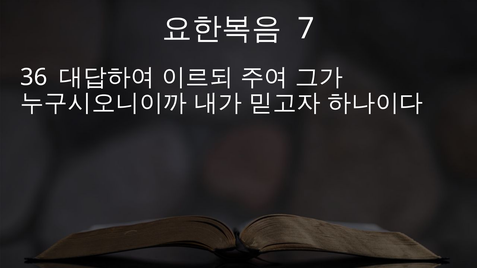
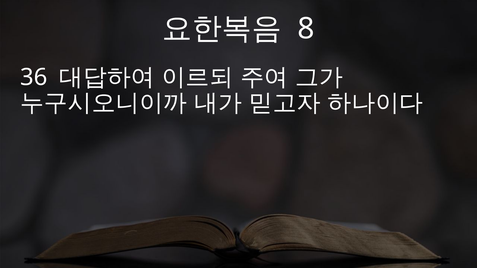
7: 7 -> 8 (306, 29)
